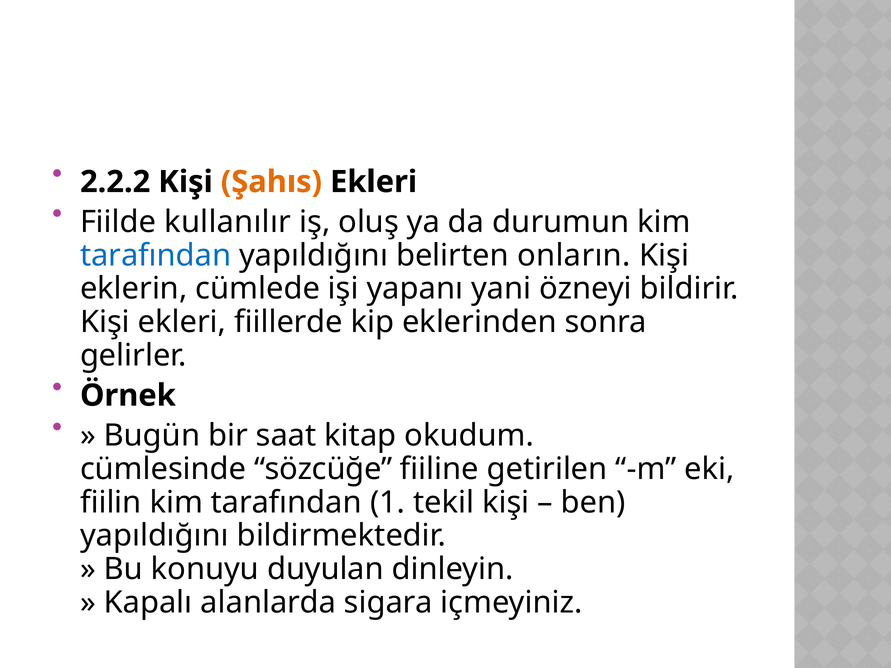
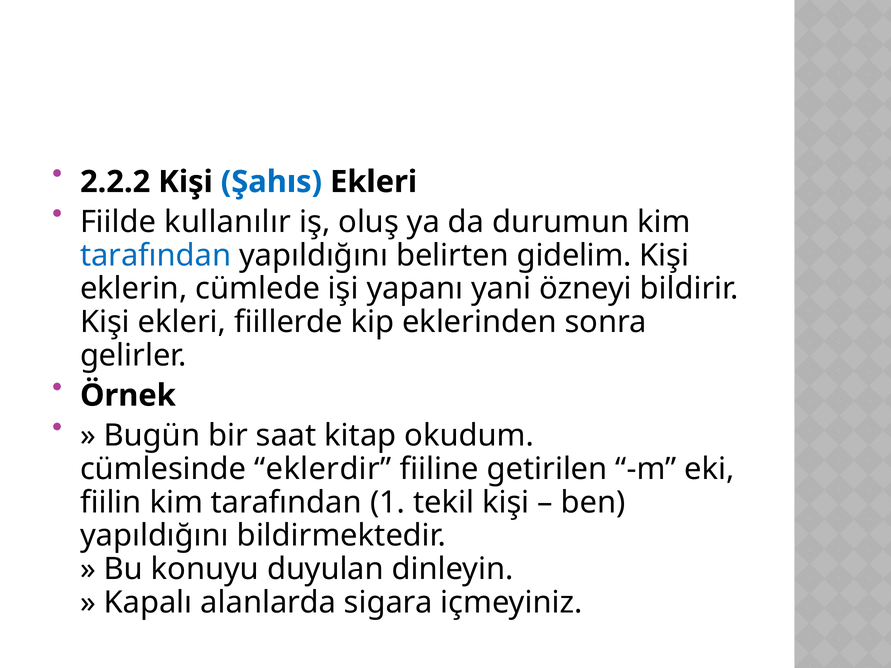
Şahıs colour: orange -> blue (271, 182)
onların: onların -> gidelim (574, 255)
sözcüğe: sözcüğe -> eklerdir (323, 469)
